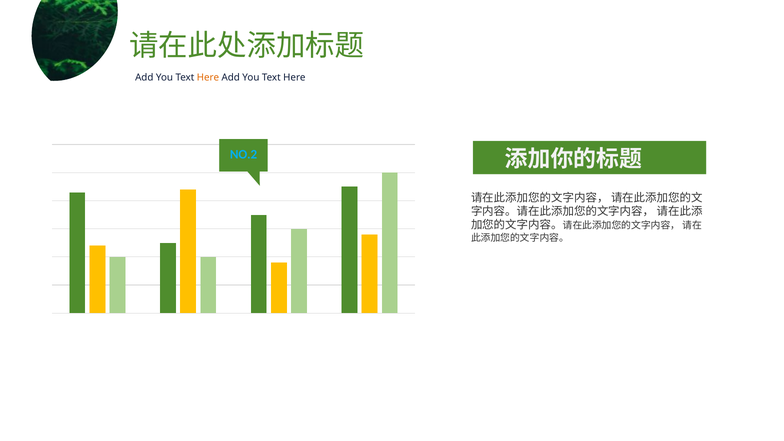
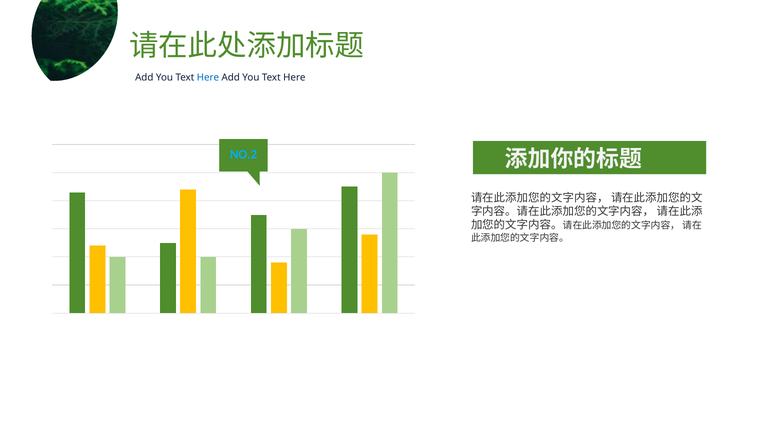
Here colour: orange -> blue (208, 77)
